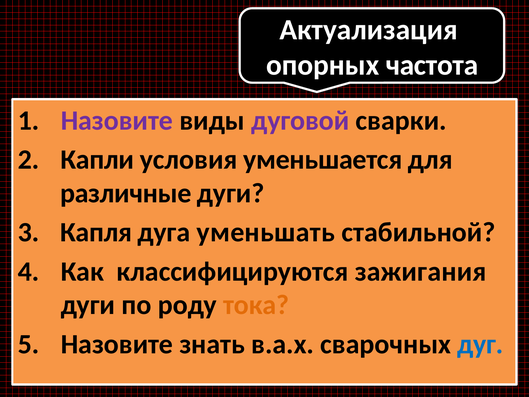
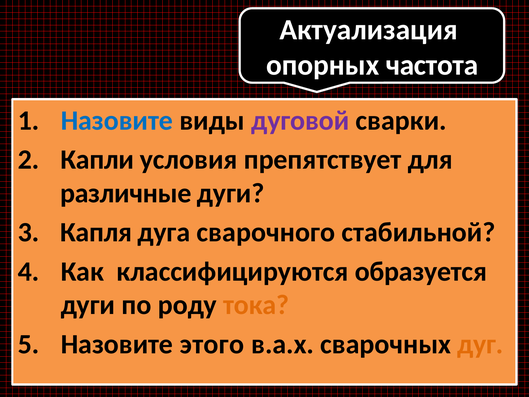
Назовите colour: purple -> blue (117, 121)
уменьшается: уменьшается -> препятствует (323, 160)
уменьшать: уменьшать -> сварочного (266, 232)
зажигания: зажигания -> образуется (421, 271)
знать: знать -> этого (212, 344)
дуг colour: blue -> orange (480, 344)
